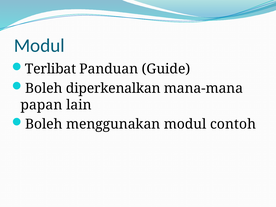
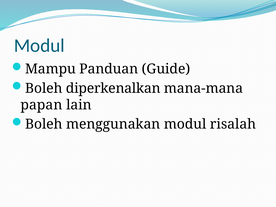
Terlibat: Terlibat -> Mampu (50, 69)
contoh: contoh -> risalah (233, 124)
